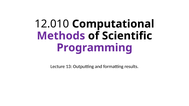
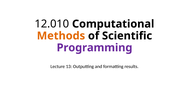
Methods colour: purple -> orange (61, 36)
